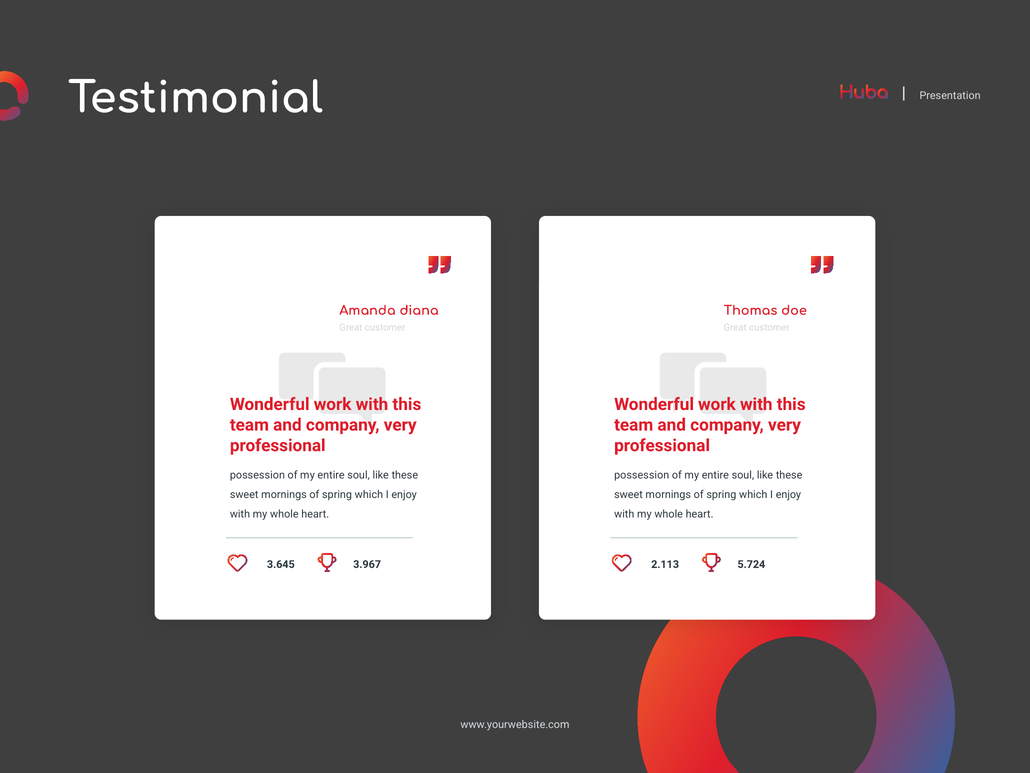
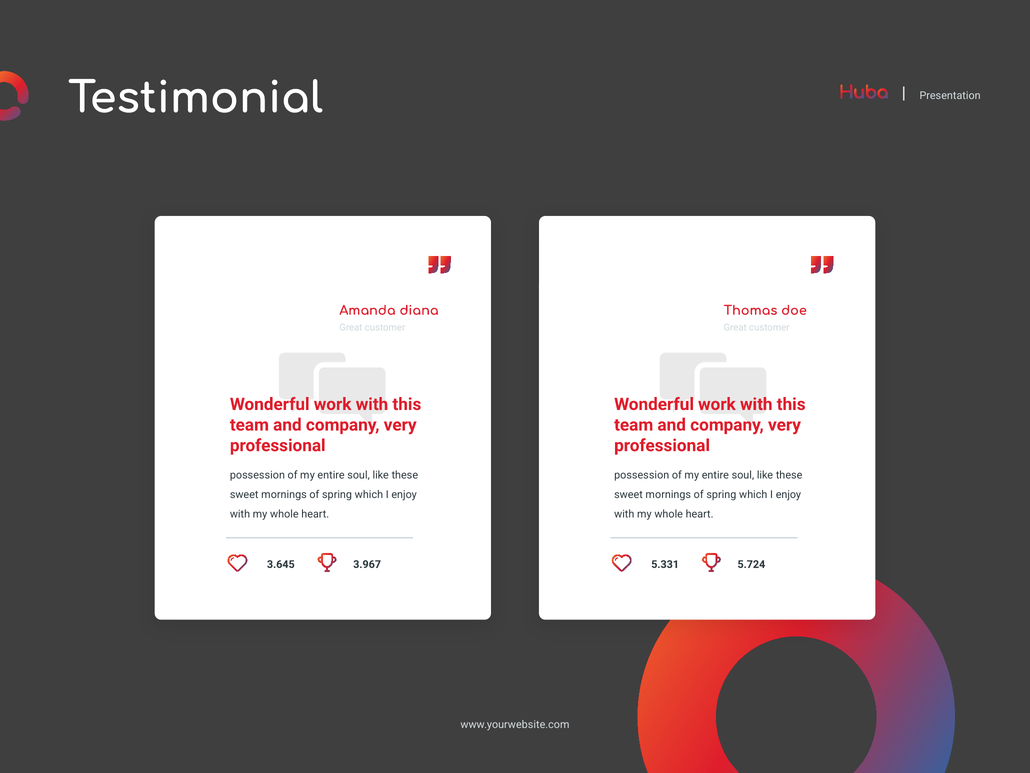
2.113: 2.113 -> 5.331 (665, 564)
